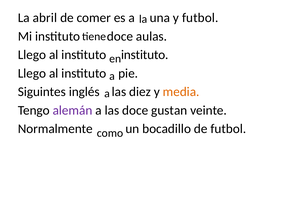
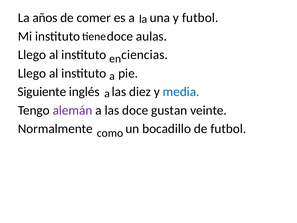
abril: abril -> años (45, 18)
instituto instituto: instituto -> ciencias (145, 55)
Siguintes: Siguintes -> Siguiente (42, 92)
media colour: orange -> blue (181, 92)
